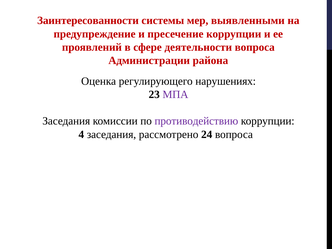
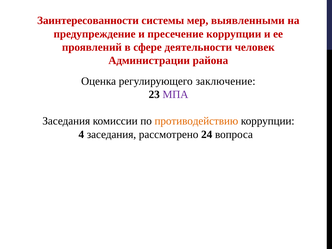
деятельности вопроса: вопроса -> человек (255, 47)
нарушениях: нарушениях -> заключение (226, 81)
противодействию colour: purple -> orange (196, 121)
